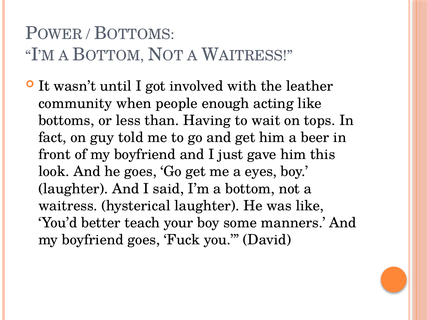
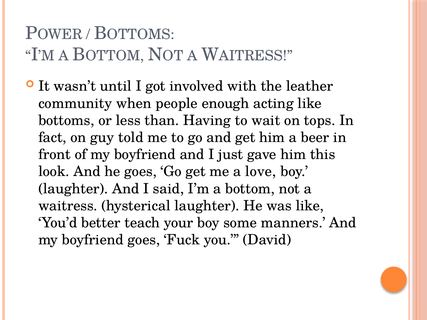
eyes: eyes -> love (261, 172)
